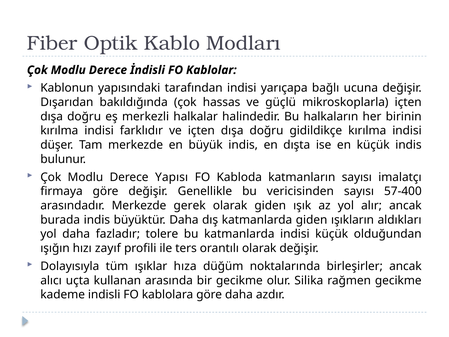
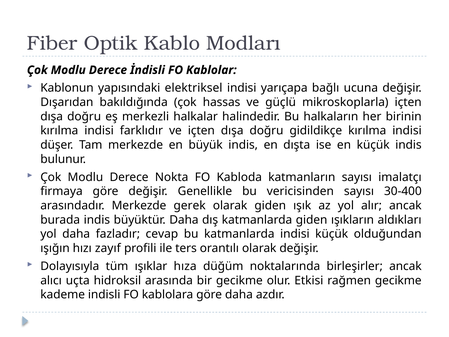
tarafından: tarafından -> elektriksel (194, 88)
Yapısı: Yapısı -> Nokta (172, 177)
57-400: 57-400 -> 30-400 (403, 191)
tolere: tolere -> cevap (162, 234)
kullanan: kullanan -> hidroksil (117, 280)
Silika: Silika -> Etkisi (309, 280)
